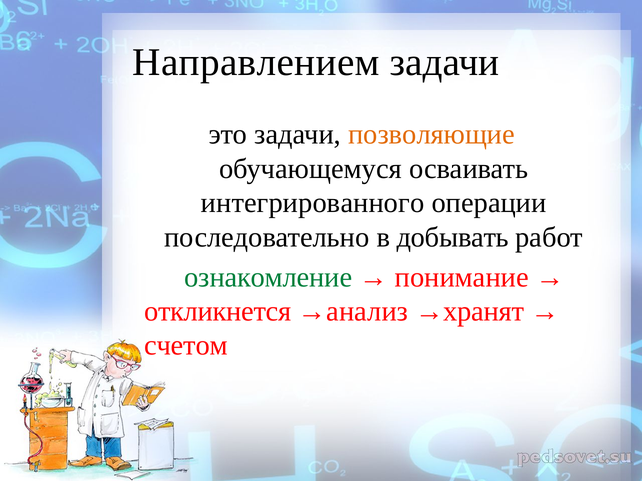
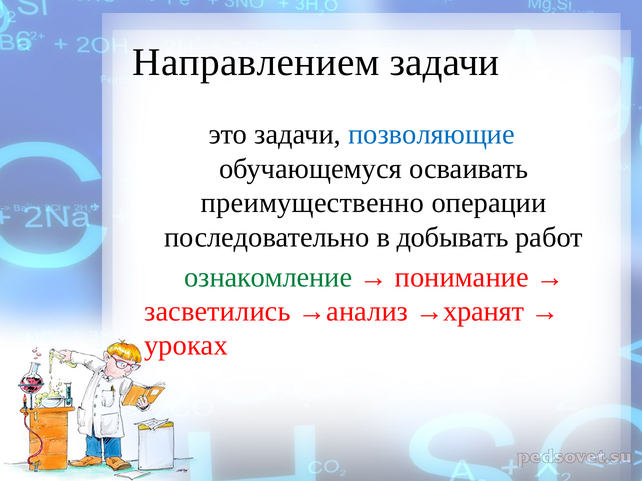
позволяющие colour: orange -> blue (432, 135)
интегрированного: интегрированного -> преимущественно (313, 203)
откликнется: откликнется -> засветились (217, 312)
счетом: счетом -> уроках (186, 346)
